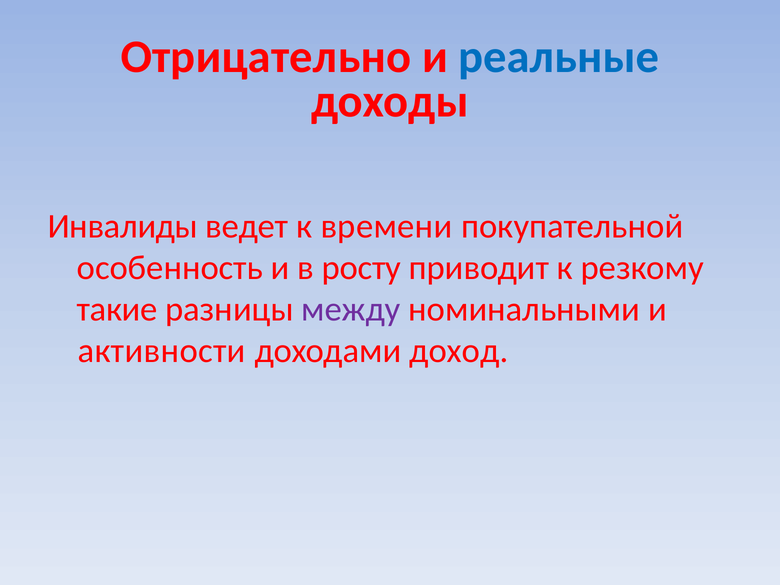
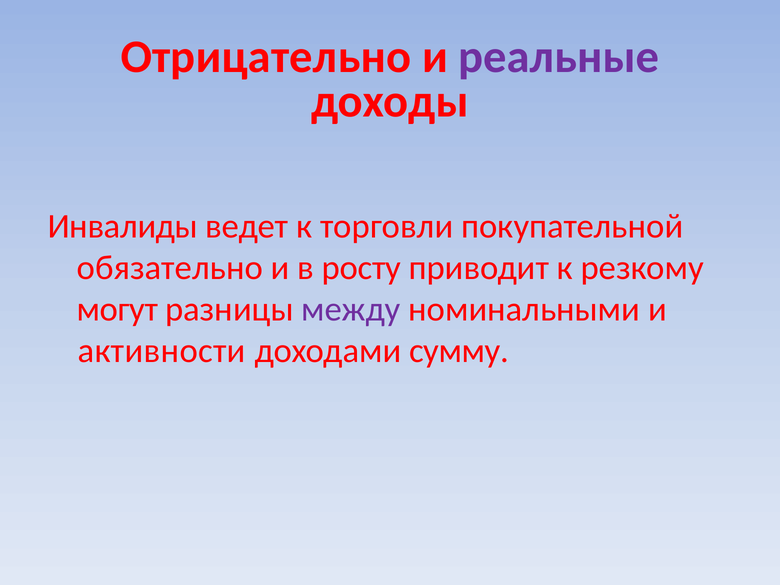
реальные colour: blue -> purple (559, 57)
времени: времени -> торговли (387, 226)
особенность: особенность -> обязательно (170, 268)
такие: такие -> могут (117, 309)
доход: доход -> сумму (459, 351)
